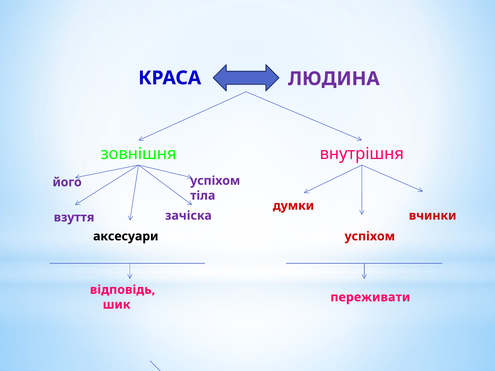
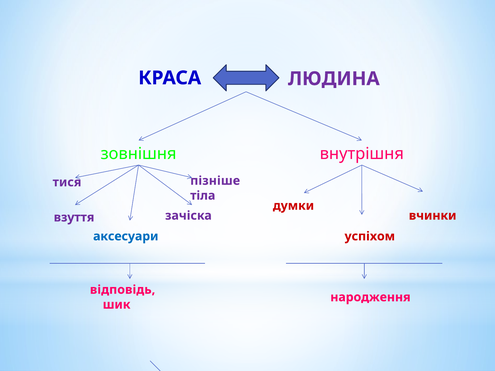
успіхом: успіхом -> пізніше (215, 181)
його: його -> тися (67, 182)
аксесуари colour: black -> blue (126, 236)
переживати: переживати -> народження (370, 297)
